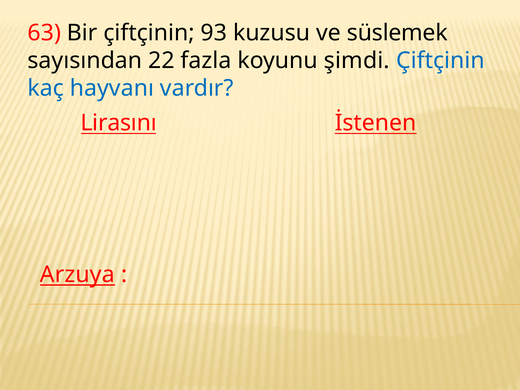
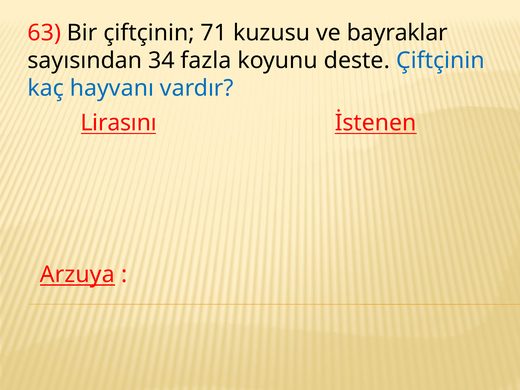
93: 93 -> 71 (214, 33)
süslemek: süslemek -> bayraklar (397, 33)
22: 22 -> 34 (161, 61)
şimdi: şimdi -> deste (357, 61)
